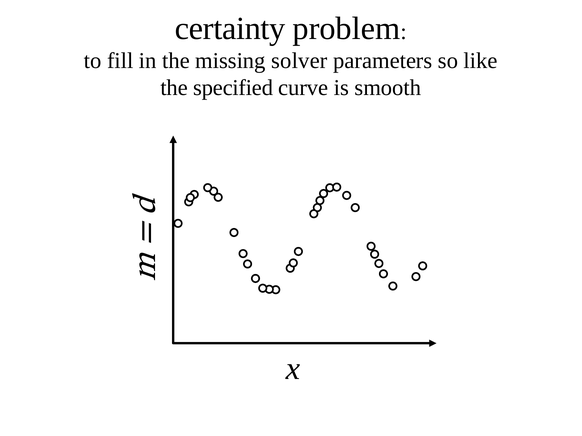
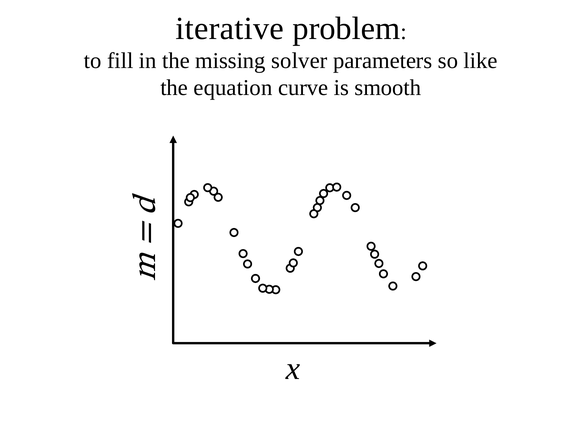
certainty: certainty -> iterative (230, 28)
specified: specified -> equation (233, 88)
